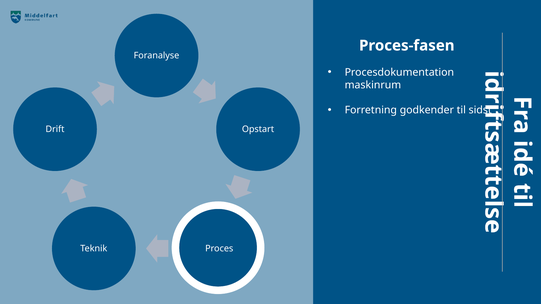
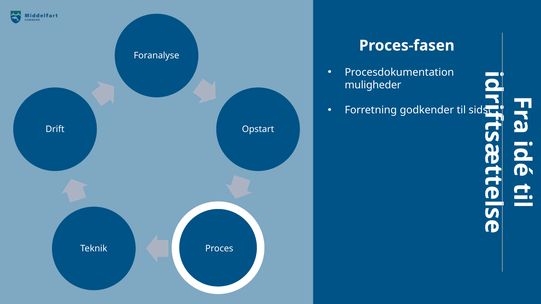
maskinrum: maskinrum -> muligheder (373, 85)
